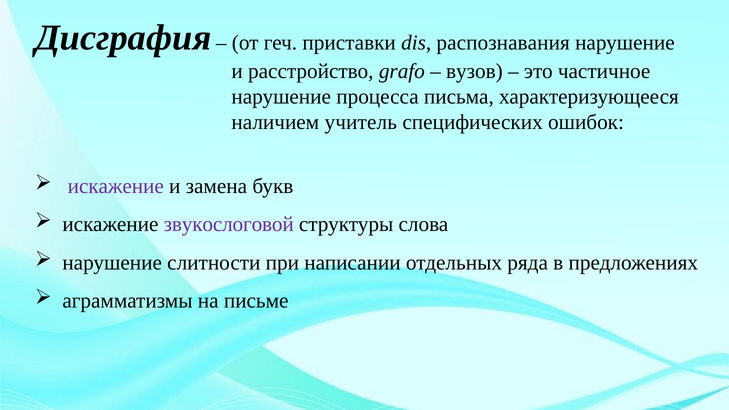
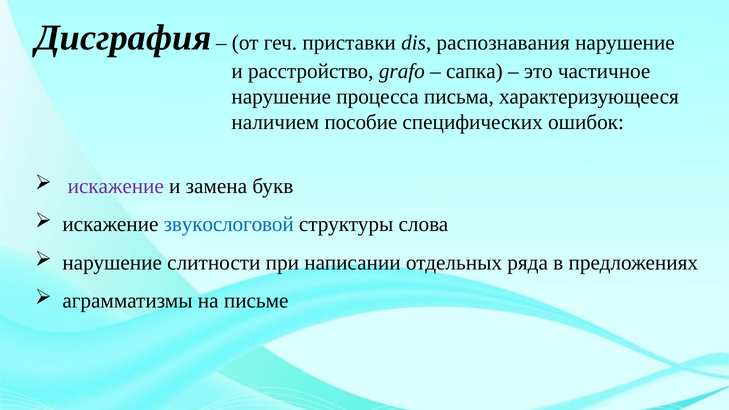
вузов: вузов -> сапка (474, 71)
учитель: учитель -> пособие (361, 122)
звукослоговой colour: purple -> blue (229, 224)
